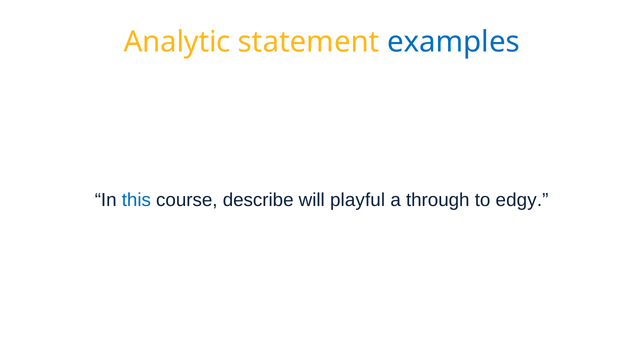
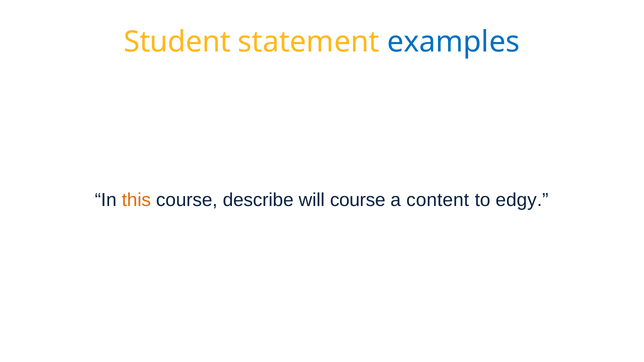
Analytic: Analytic -> Student (177, 42)
this colour: blue -> orange (136, 200)
will playful: playful -> course (358, 200)
through: through -> content (438, 200)
